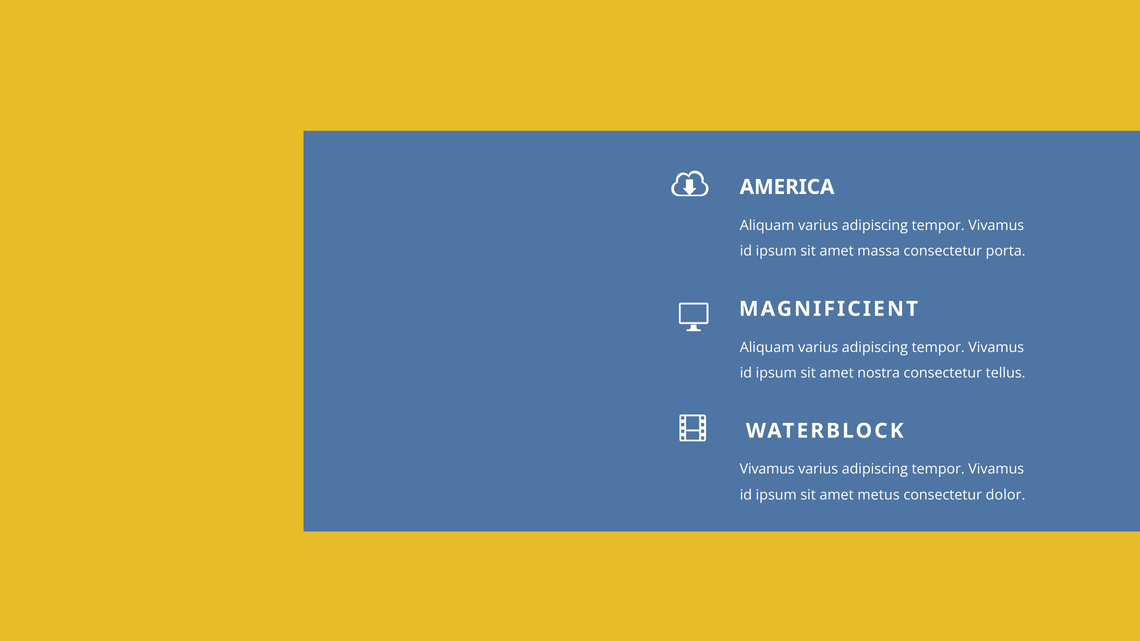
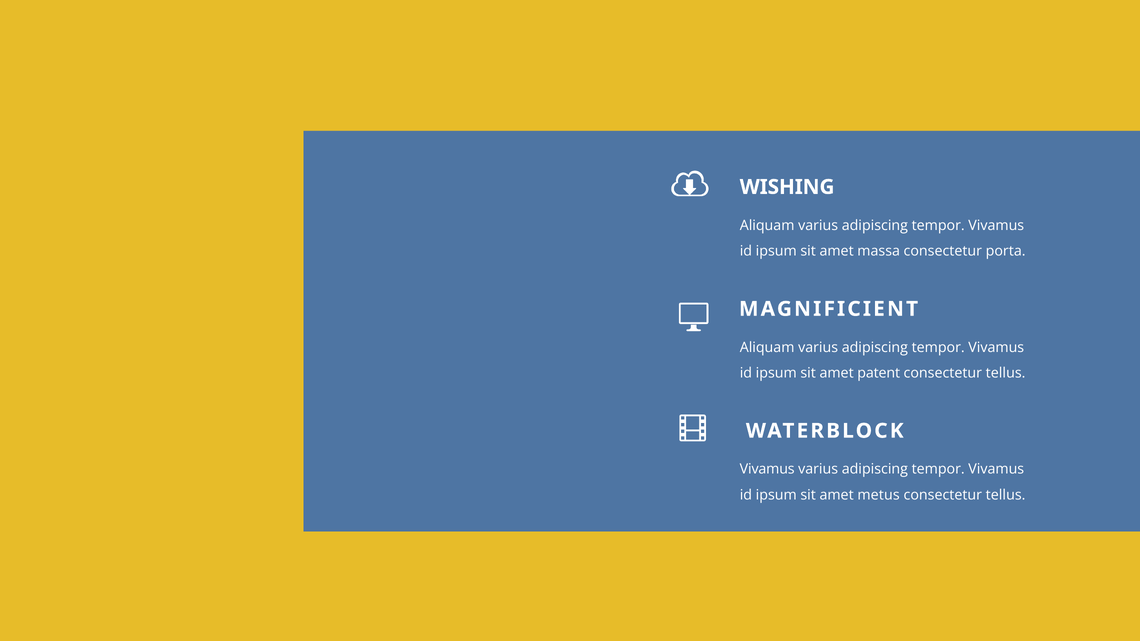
AMERICA: AMERICA -> WISHING (787, 187)
nostra: nostra -> patent (879, 373)
dolor: dolor -> tellus (1006, 495)
